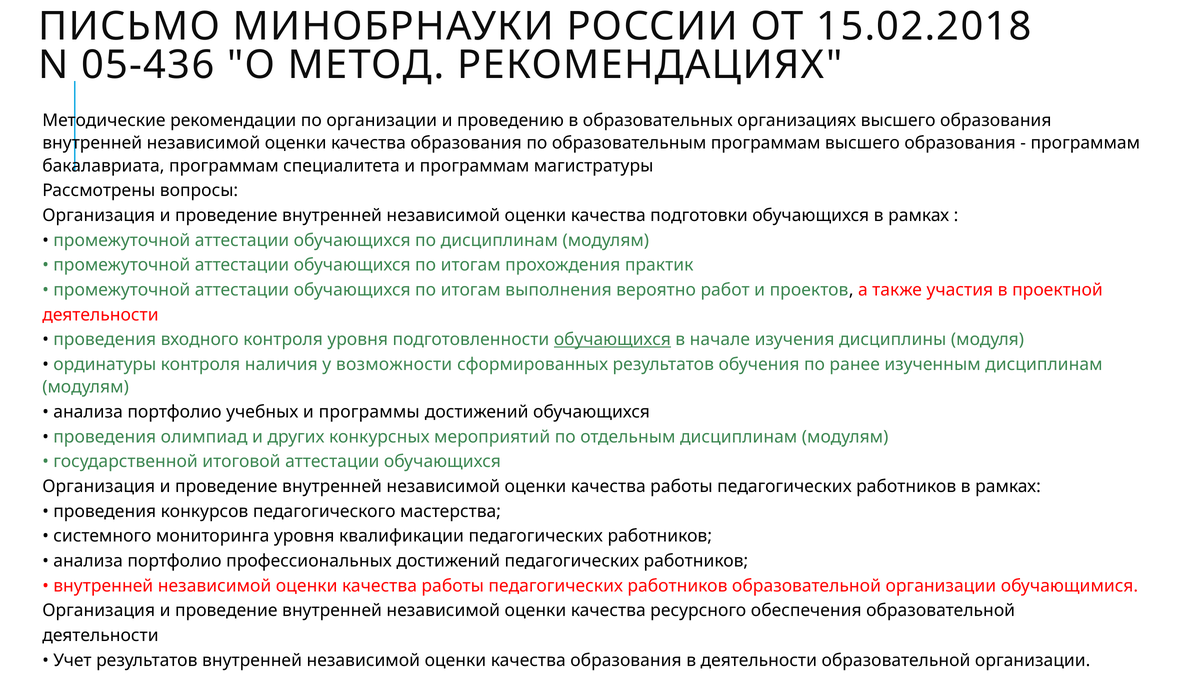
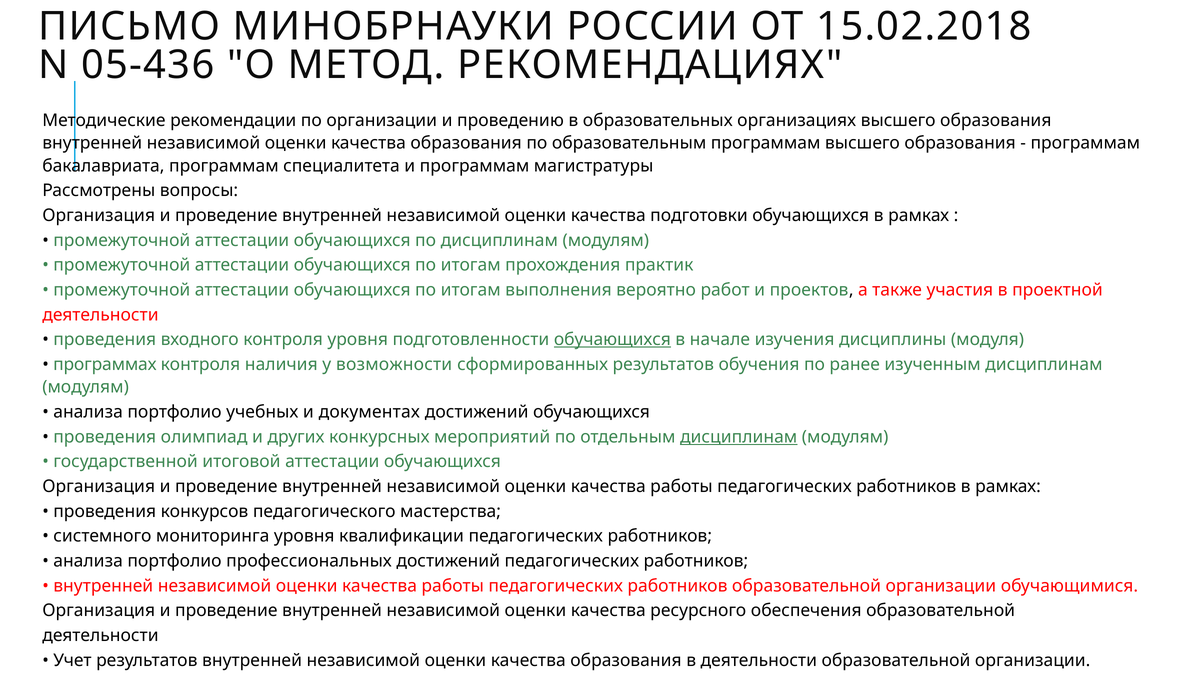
ординатуры: ординатуры -> программах (105, 365)
программы: программы -> документах (369, 412)
дисциплинам underline: none -> present (739, 437)
